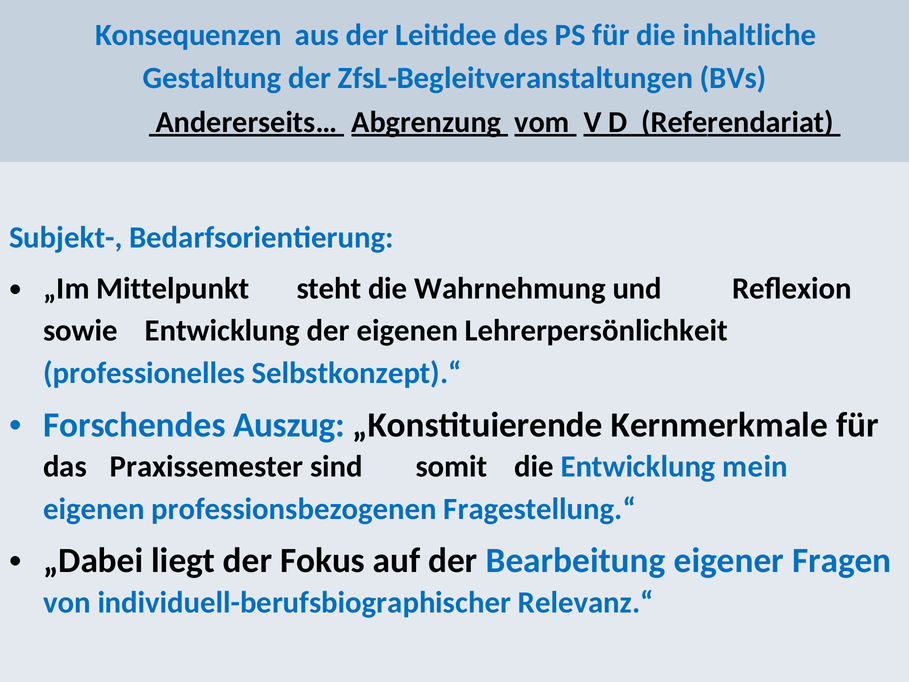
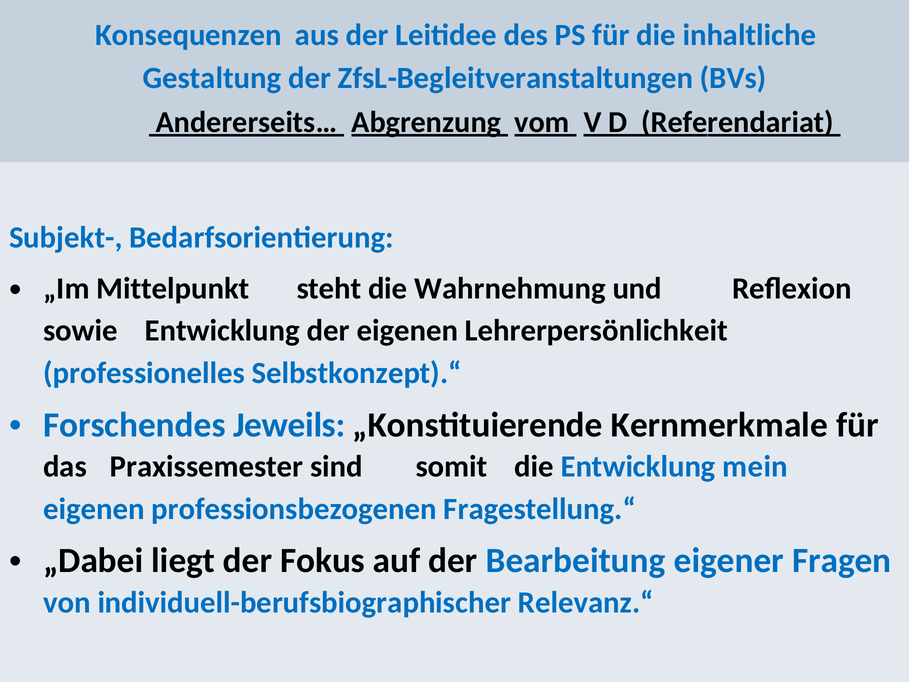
Auszug: Auszug -> Jeweils (289, 425)
